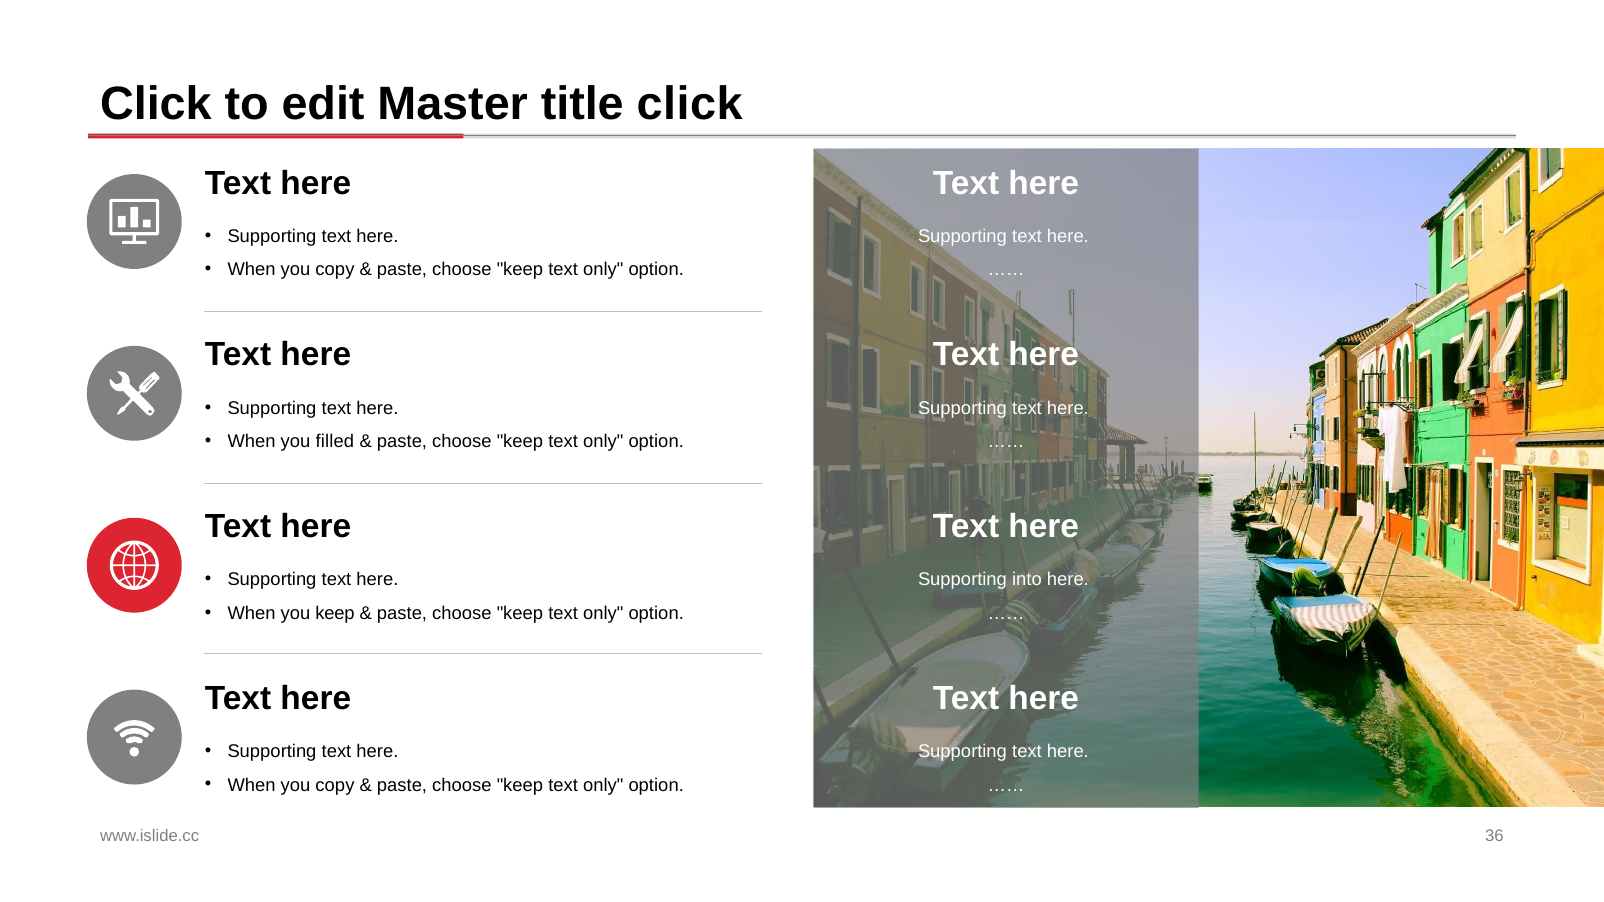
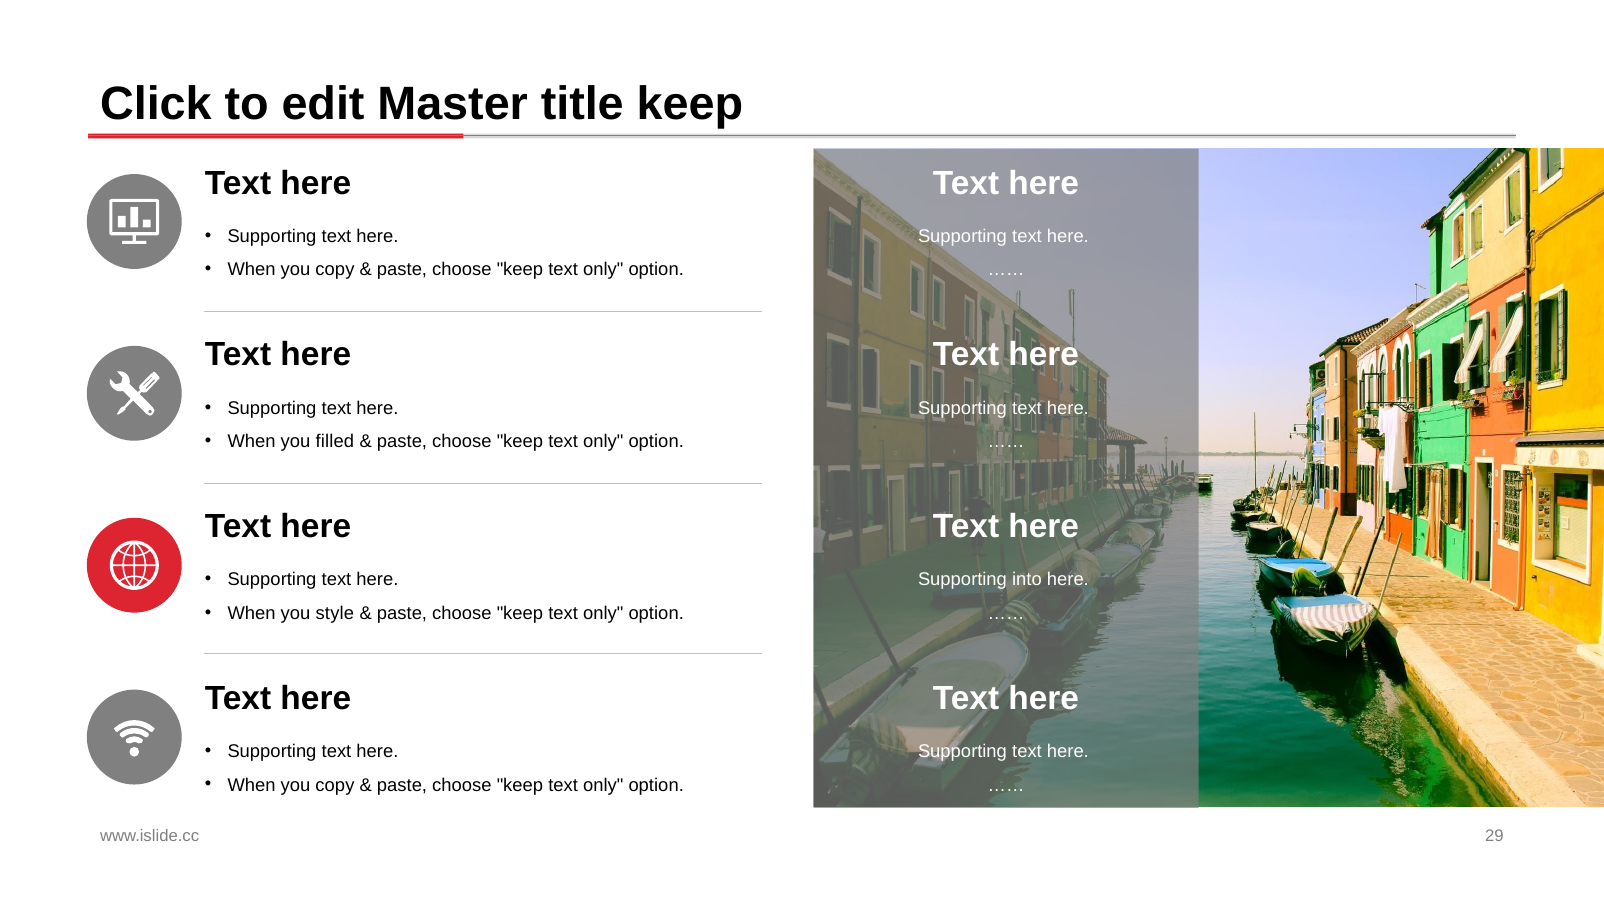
title click: click -> keep (690, 104)
you keep: keep -> style (335, 613)
36: 36 -> 29 (1494, 836)
